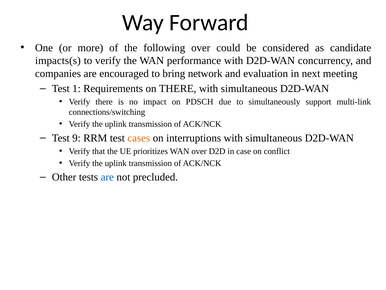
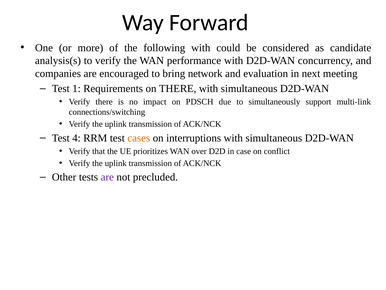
following over: over -> with (201, 48)
impacts(s: impacts(s -> analysis(s (58, 61)
9: 9 -> 4 (76, 138)
are colour: blue -> purple (107, 177)
